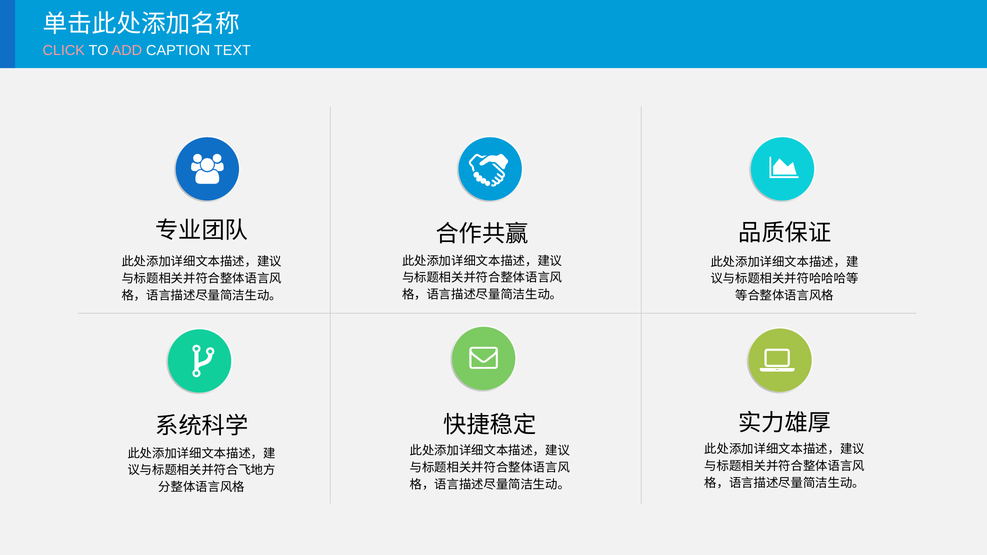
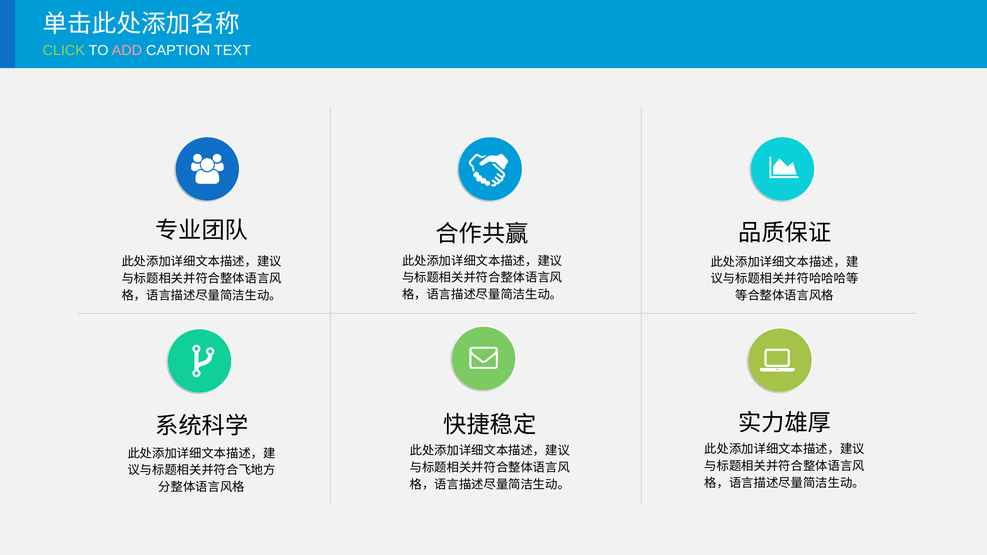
CLICK colour: pink -> light green (64, 51)
